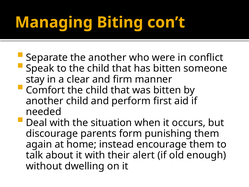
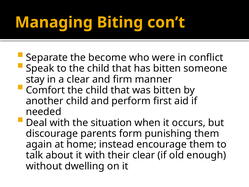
the another: another -> become (107, 58)
their alert: alert -> clear (144, 155)
